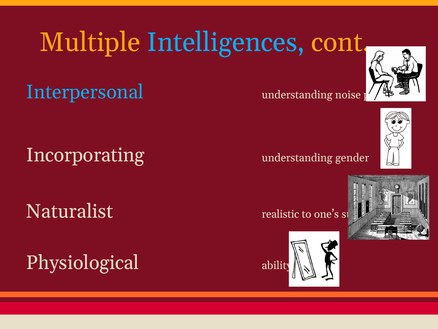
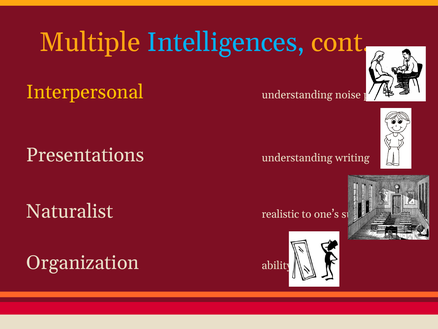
Interpersonal colour: light blue -> yellow (85, 92)
Incorporating: Incorporating -> Presentations (85, 155)
gender: gender -> writing (352, 158)
Physiological: Physiological -> Organization (83, 262)
